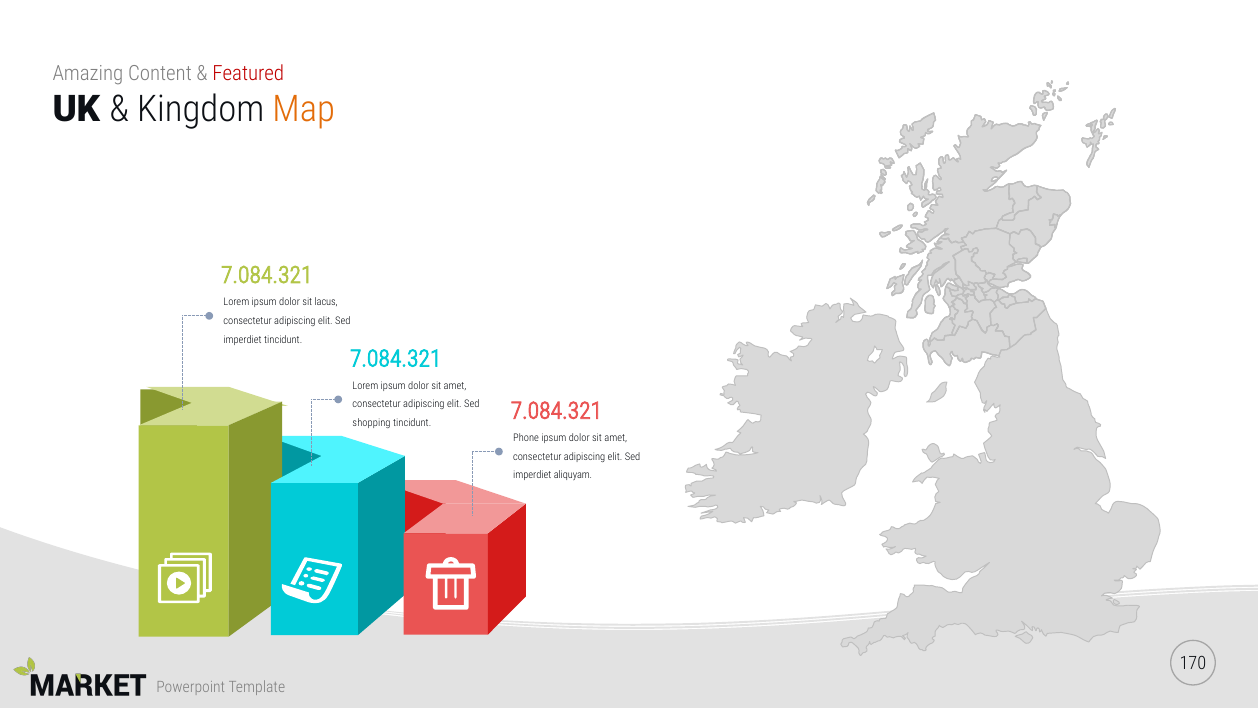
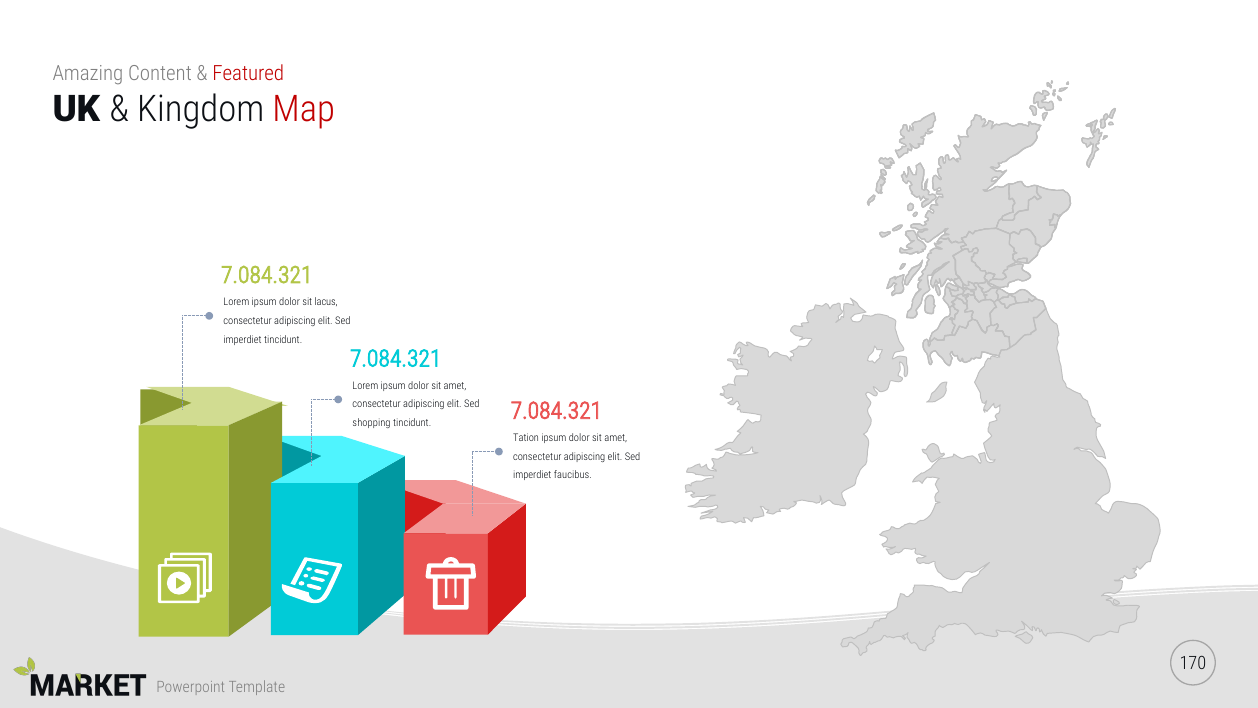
Map colour: orange -> red (304, 110)
Phone: Phone -> Tation (526, 438)
aliquyam: aliquyam -> faucibus (573, 475)
